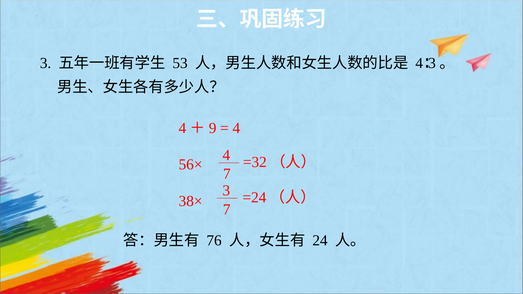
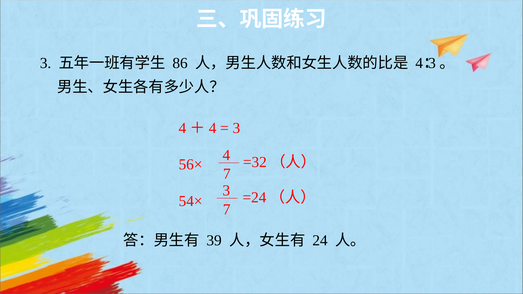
53: 53 -> 86 (180, 63)
9: 9 -> 4 (213, 128)
4: 4 -> 3 (236, 128)
38×: 38× -> 54× (191, 201)
76: 76 -> 39 (214, 241)
